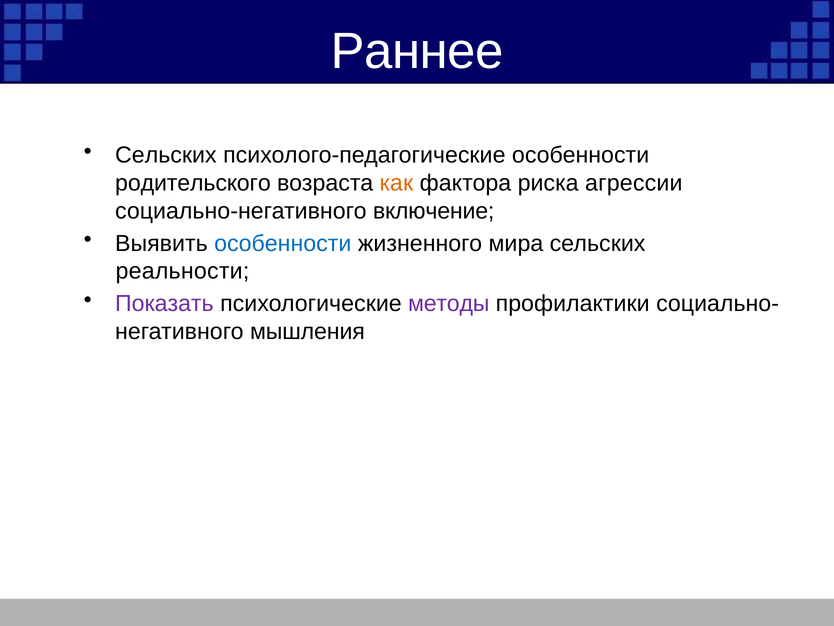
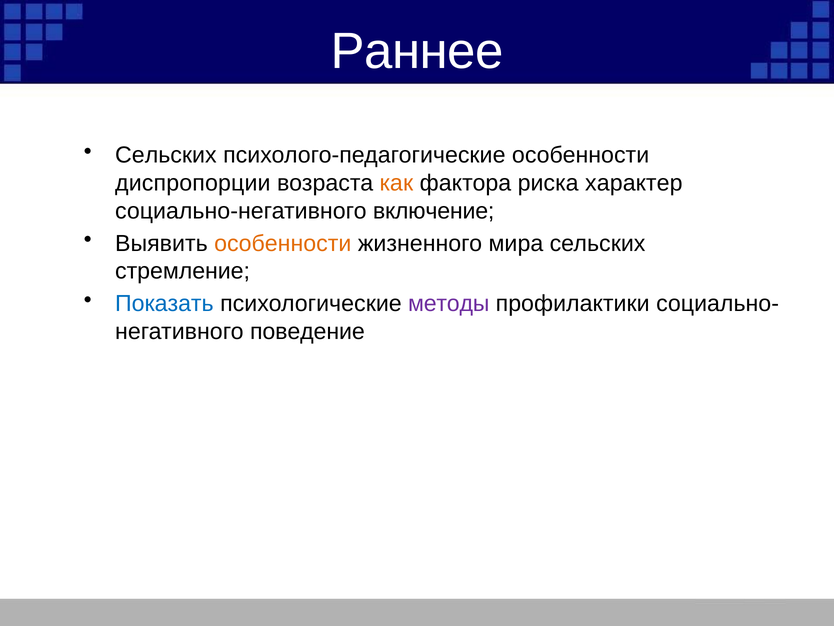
родительского: родительского -> диспропорции (193, 183)
агрессии: агрессии -> характер (634, 183)
особенности colour: blue -> orange (283, 243)
реальности: реальности -> стремление (183, 271)
Показать colour: purple -> blue (164, 303)
мышления: мышления -> поведение (307, 331)
